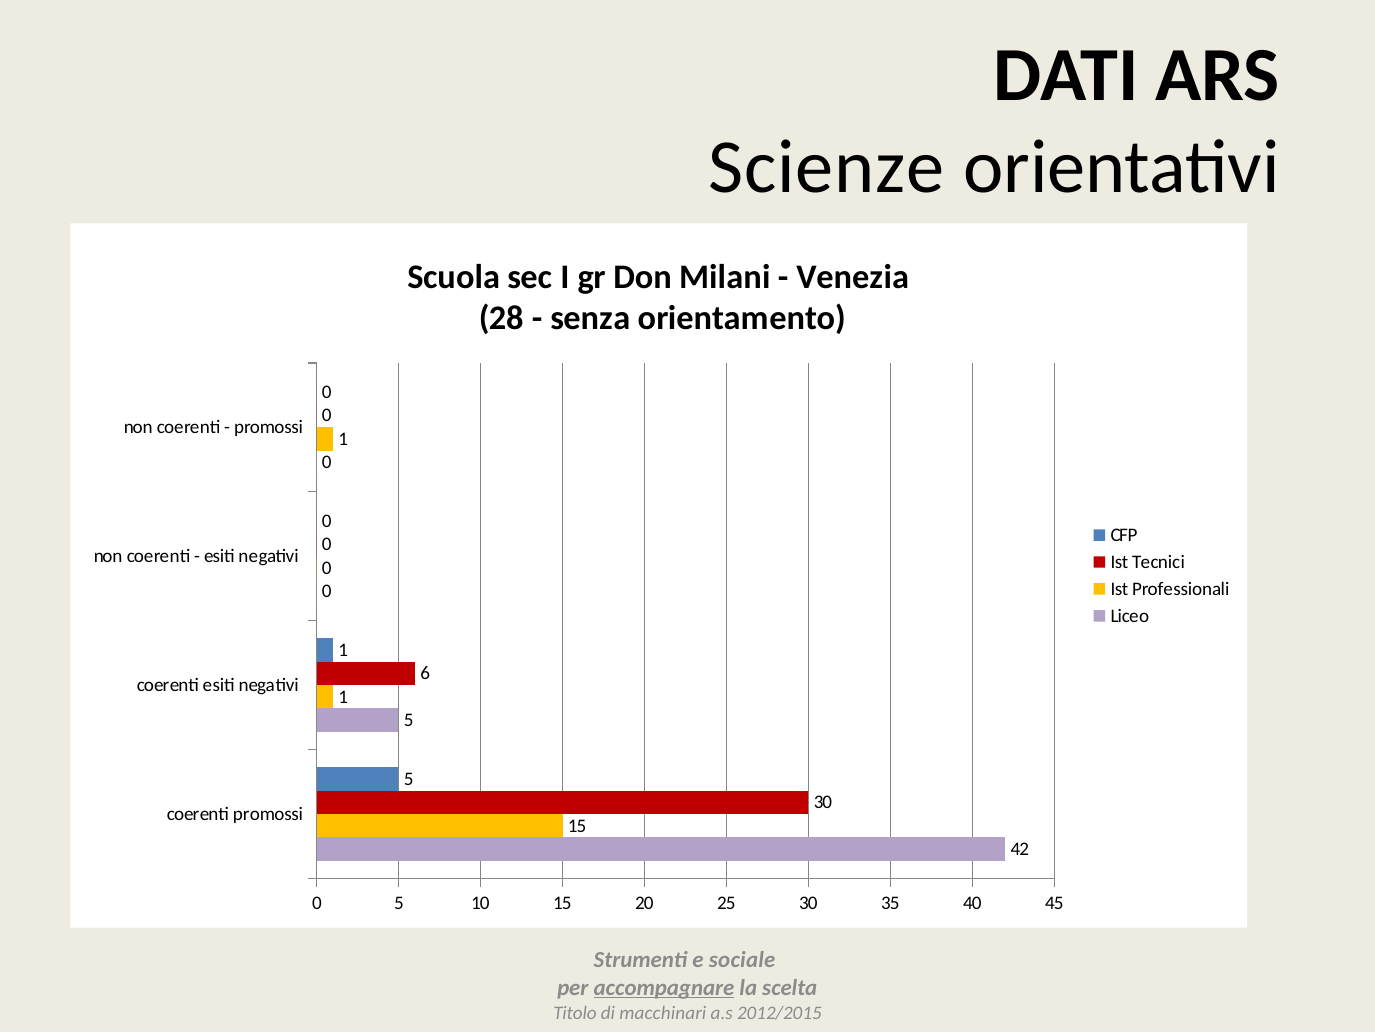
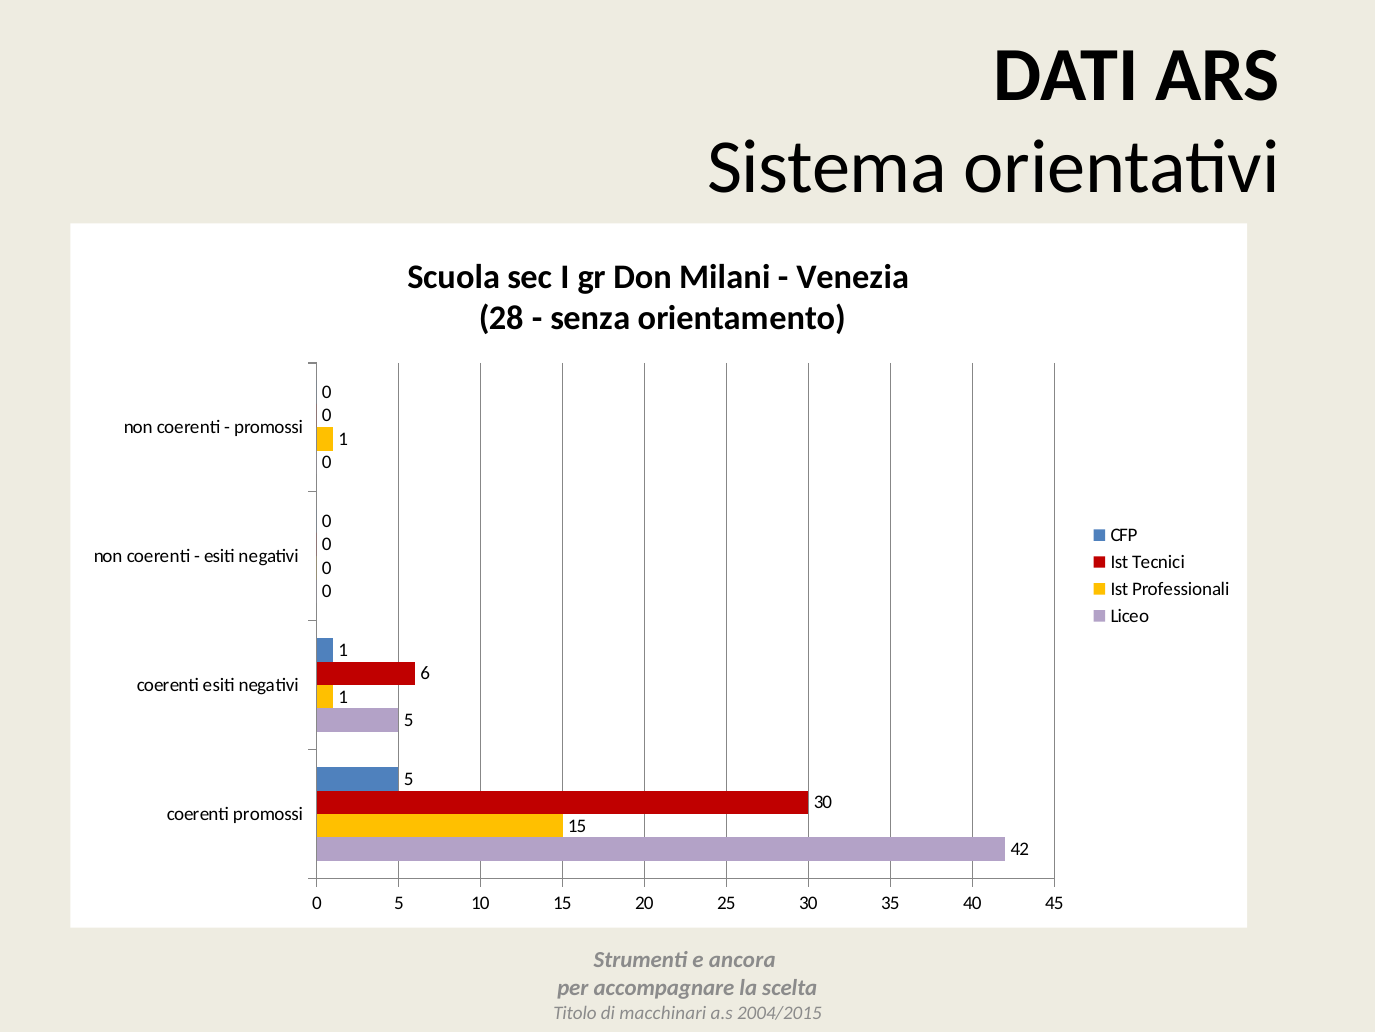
Scienze: Scienze -> Sistema (827, 167)
sociale: sociale -> ancora (742, 960)
accompagnare underline: present -> none (664, 987)
2012/2015: 2012/2015 -> 2004/2015 (779, 1012)
